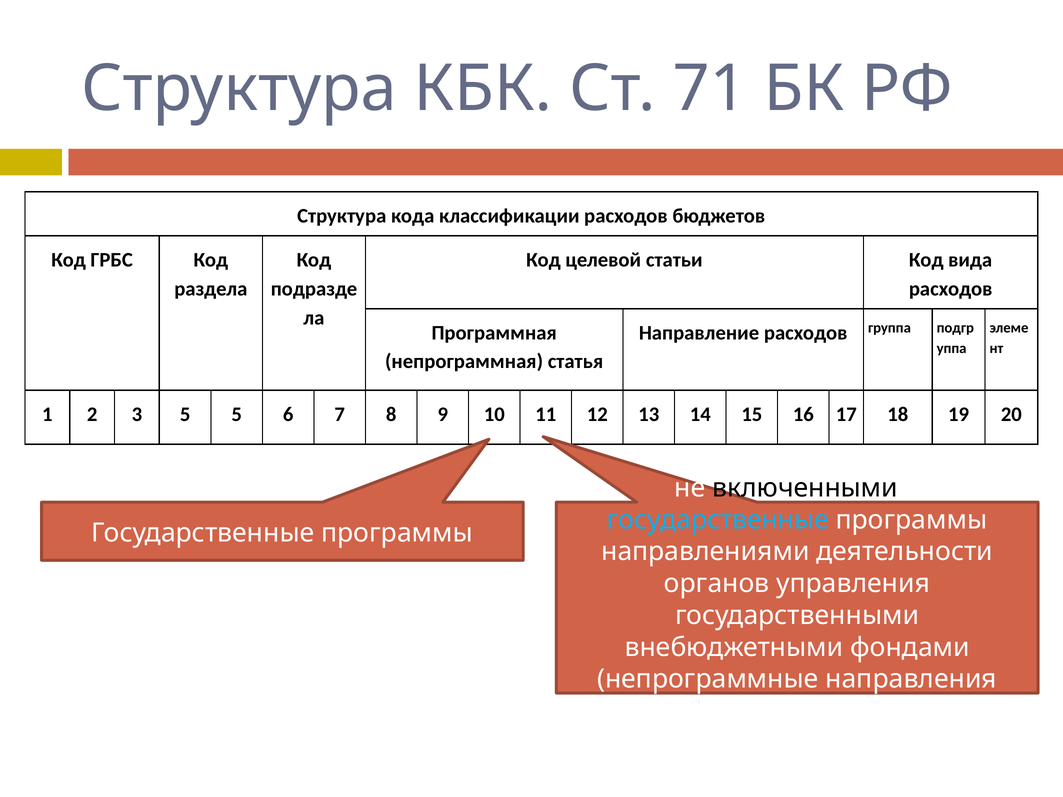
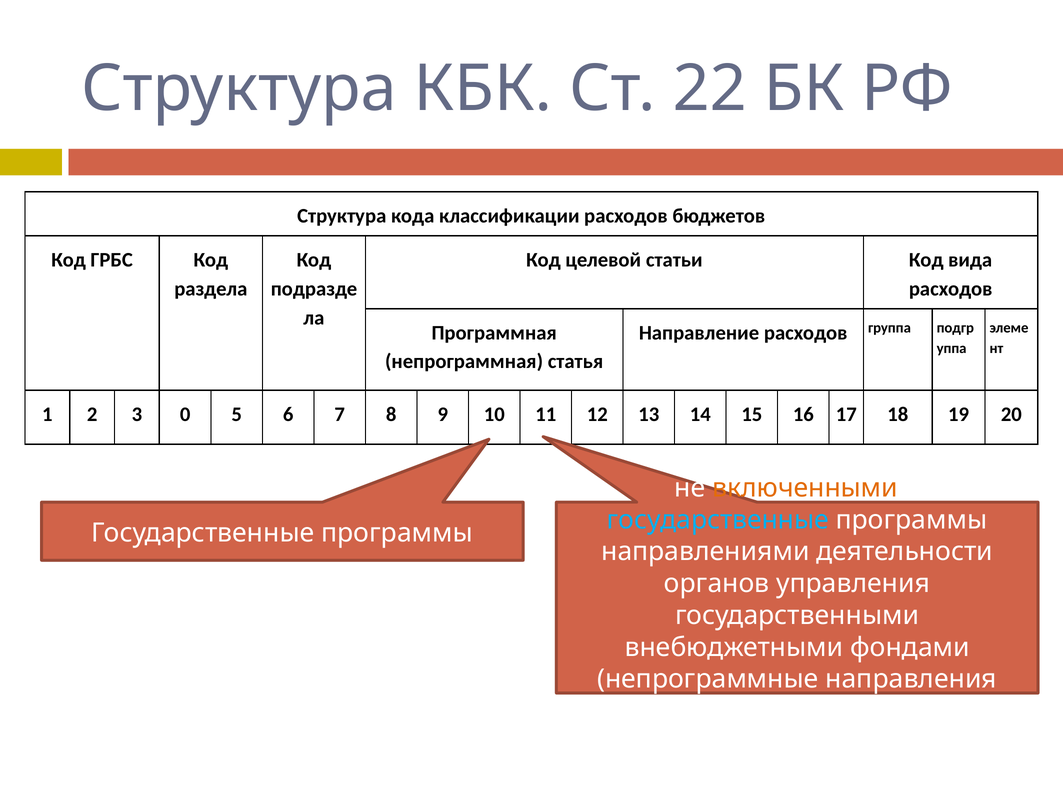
71: 71 -> 22 (710, 89)
3 5: 5 -> 0 (185, 414)
включенными colour: black -> orange (805, 488)
